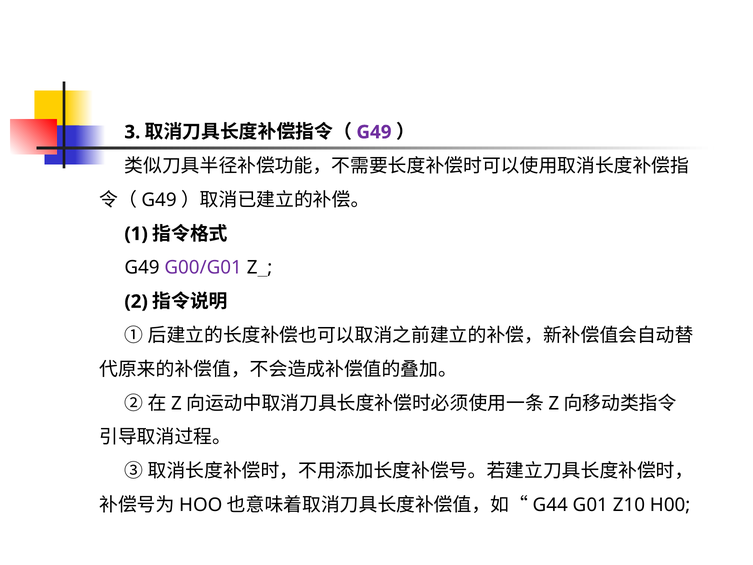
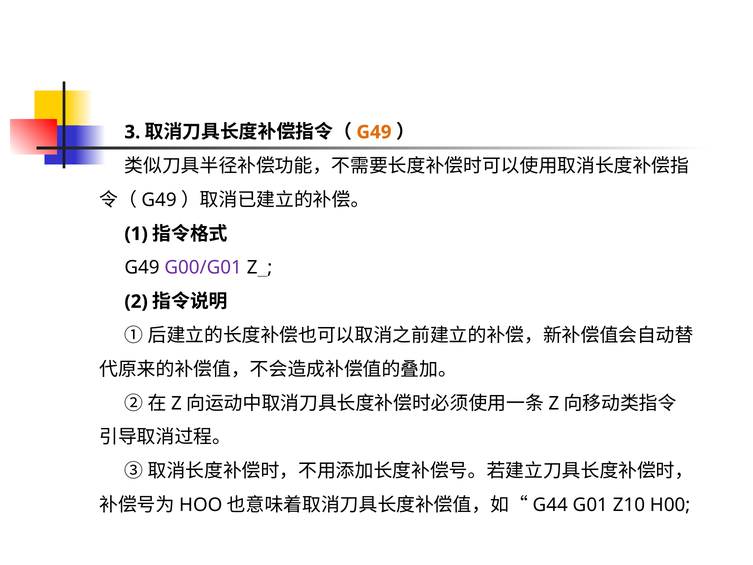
G49 colour: purple -> orange (374, 132)
